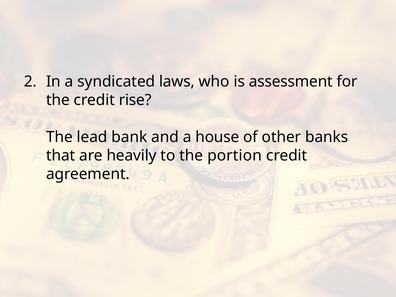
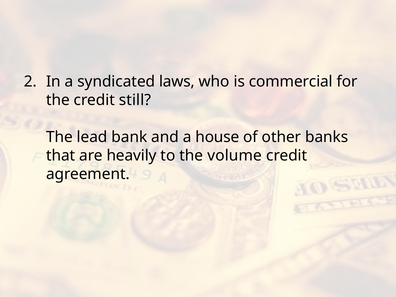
assessment: assessment -> commercial (291, 82)
rise: rise -> still (135, 100)
portion: portion -> volume (235, 156)
